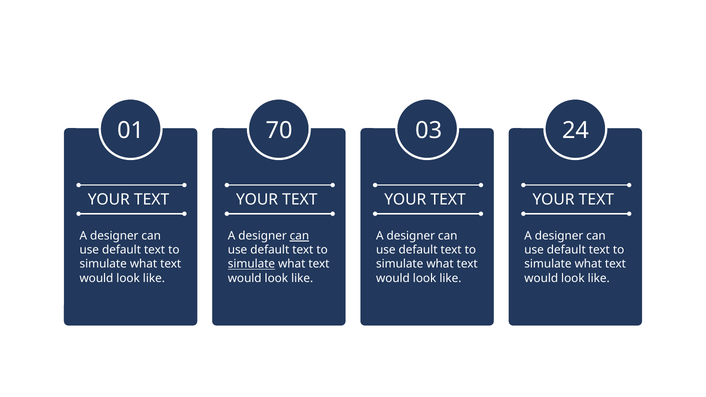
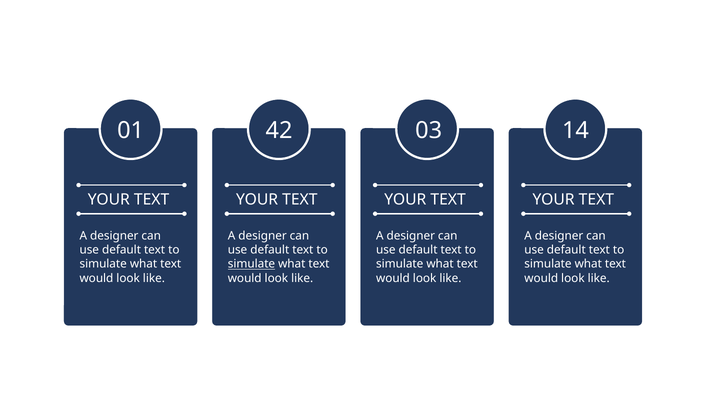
70: 70 -> 42 (279, 130)
24: 24 -> 14 (575, 130)
can underline: present -> none (299, 236)
